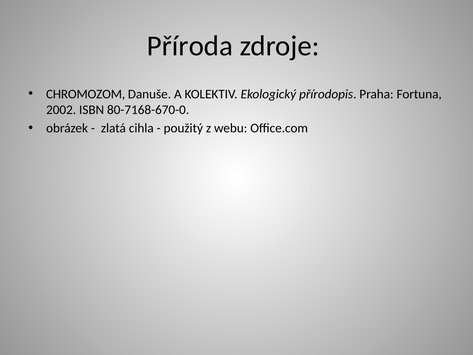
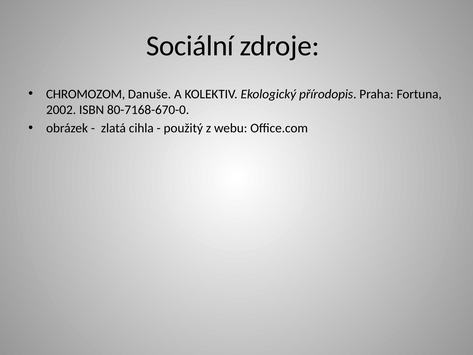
Příroda: Příroda -> Sociální (190, 46)
